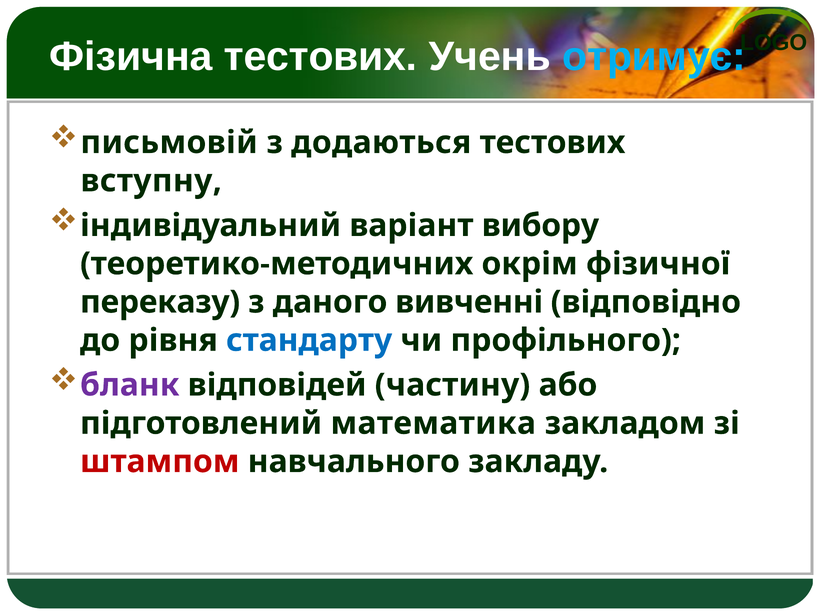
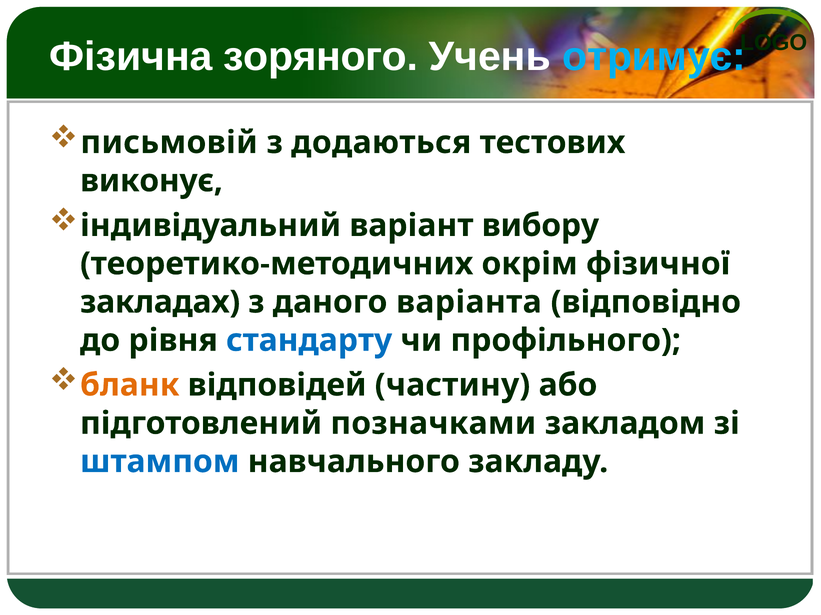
Фізична тестових: тестових -> зоряного (321, 57)
вступну: вступну -> виконує (151, 181)
переказу: переказу -> закладах (160, 302)
вивченні: вивченні -> варіанта (469, 302)
бланк colour: purple -> orange (130, 385)
математика: математика -> позначками (433, 424)
штампом colour: red -> blue (160, 462)
